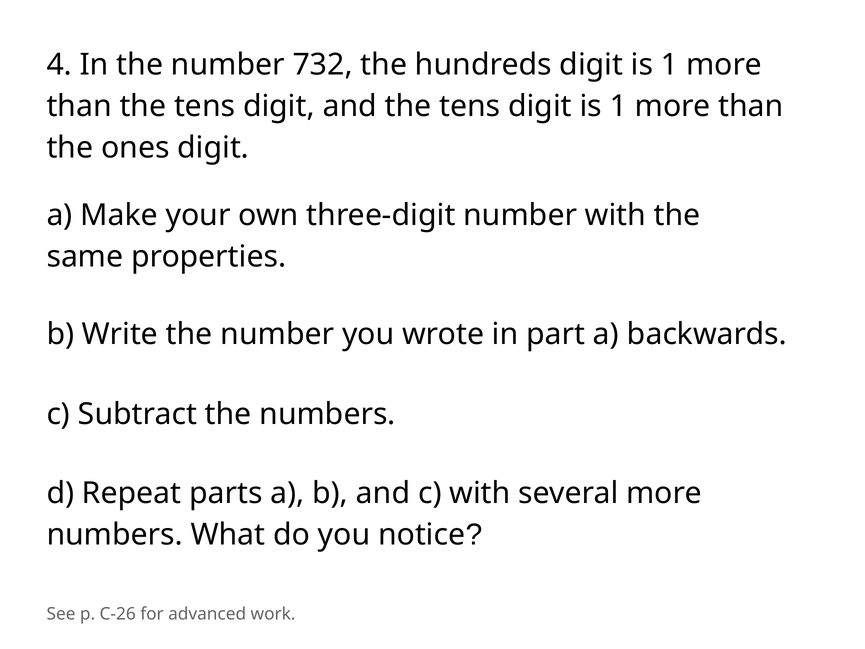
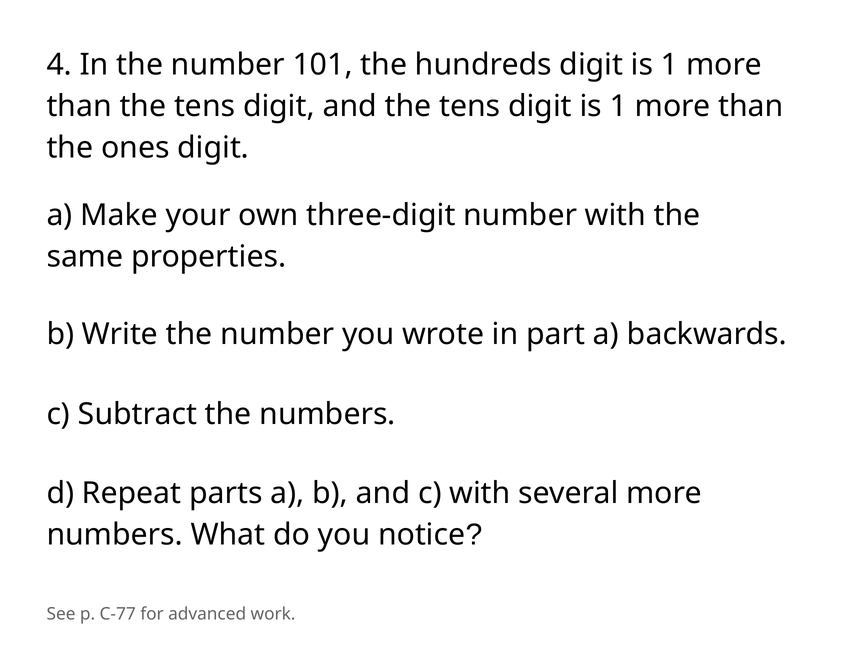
732: 732 -> 101 (323, 65)
C-26: C-26 -> C-77 (118, 614)
